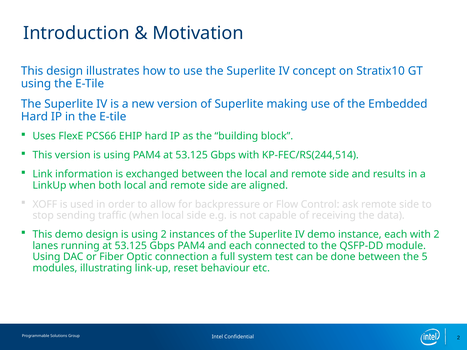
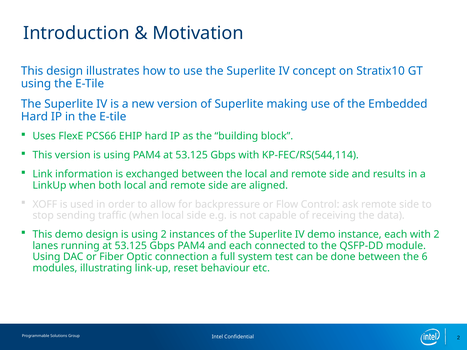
KP-FEC/RS(244,514: KP-FEC/RS(244,514 -> KP-FEC/RS(544,114 (310, 155)
5: 5 -> 6 (425, 257)
